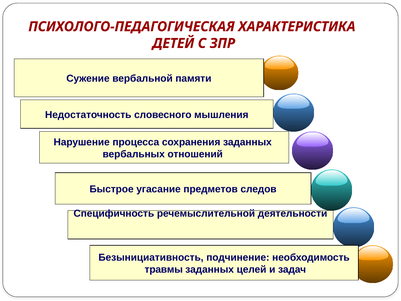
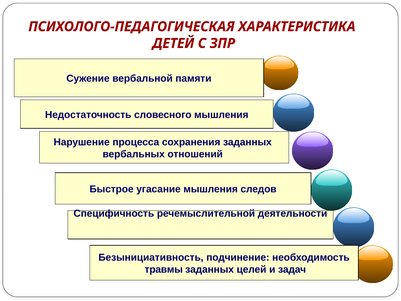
угасание предметов: предметов -> мышления (211, 189)
